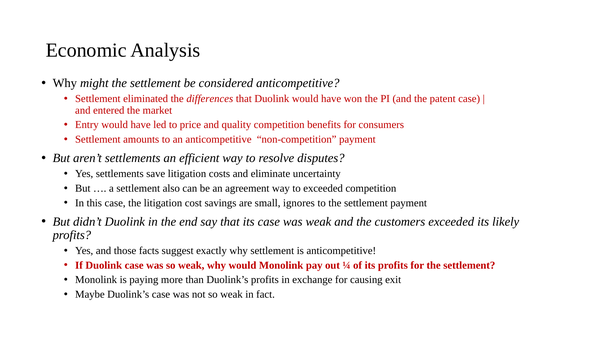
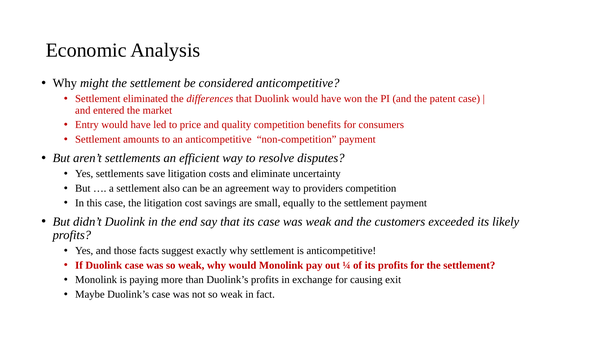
to exceeded: exceeded -> providers (323, 188)
ignores: ignores -> equally (299, 203)
